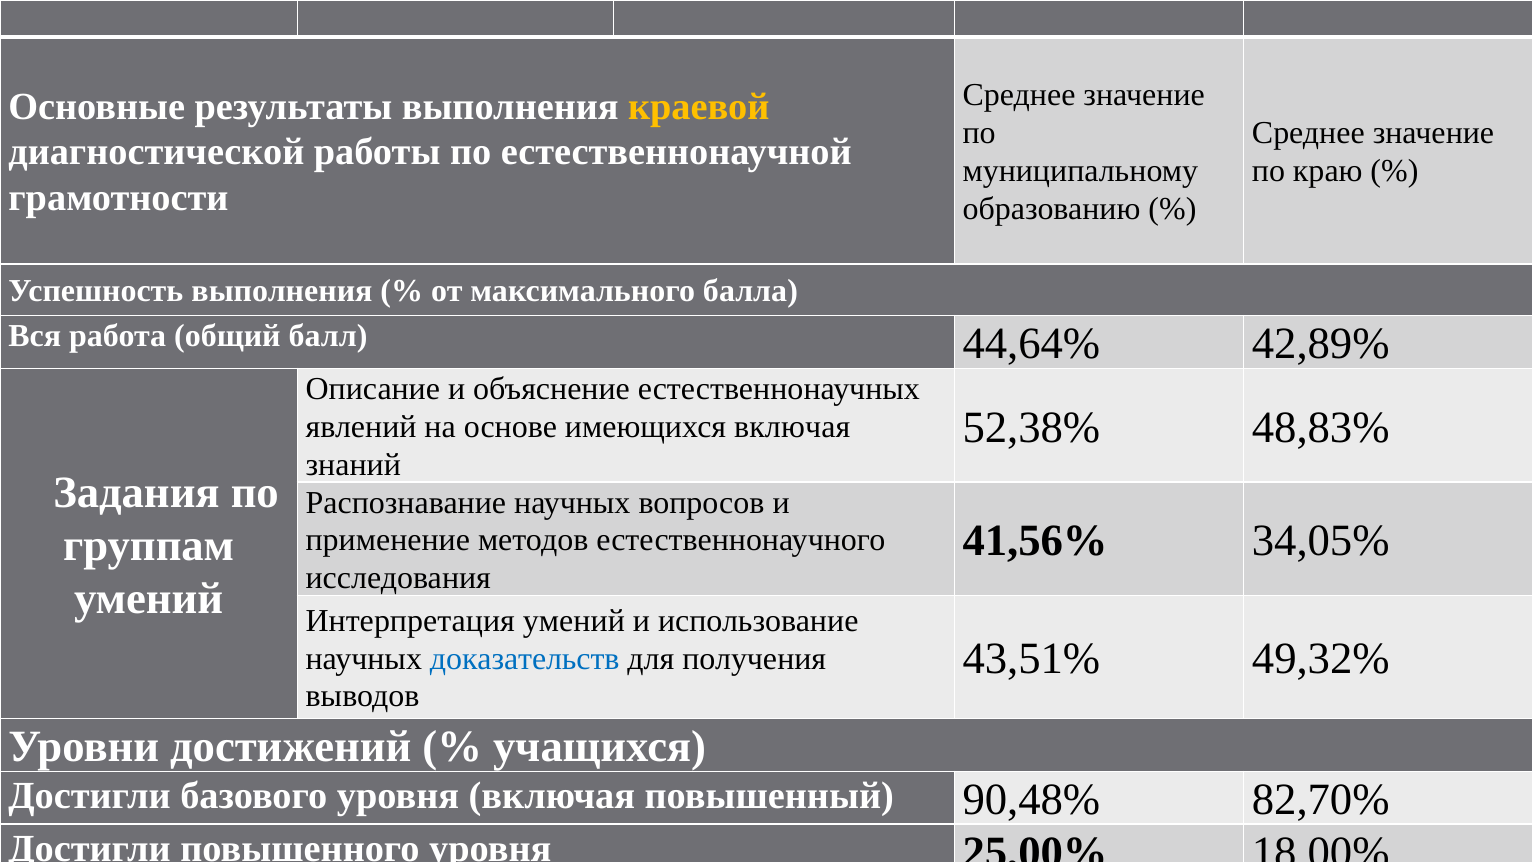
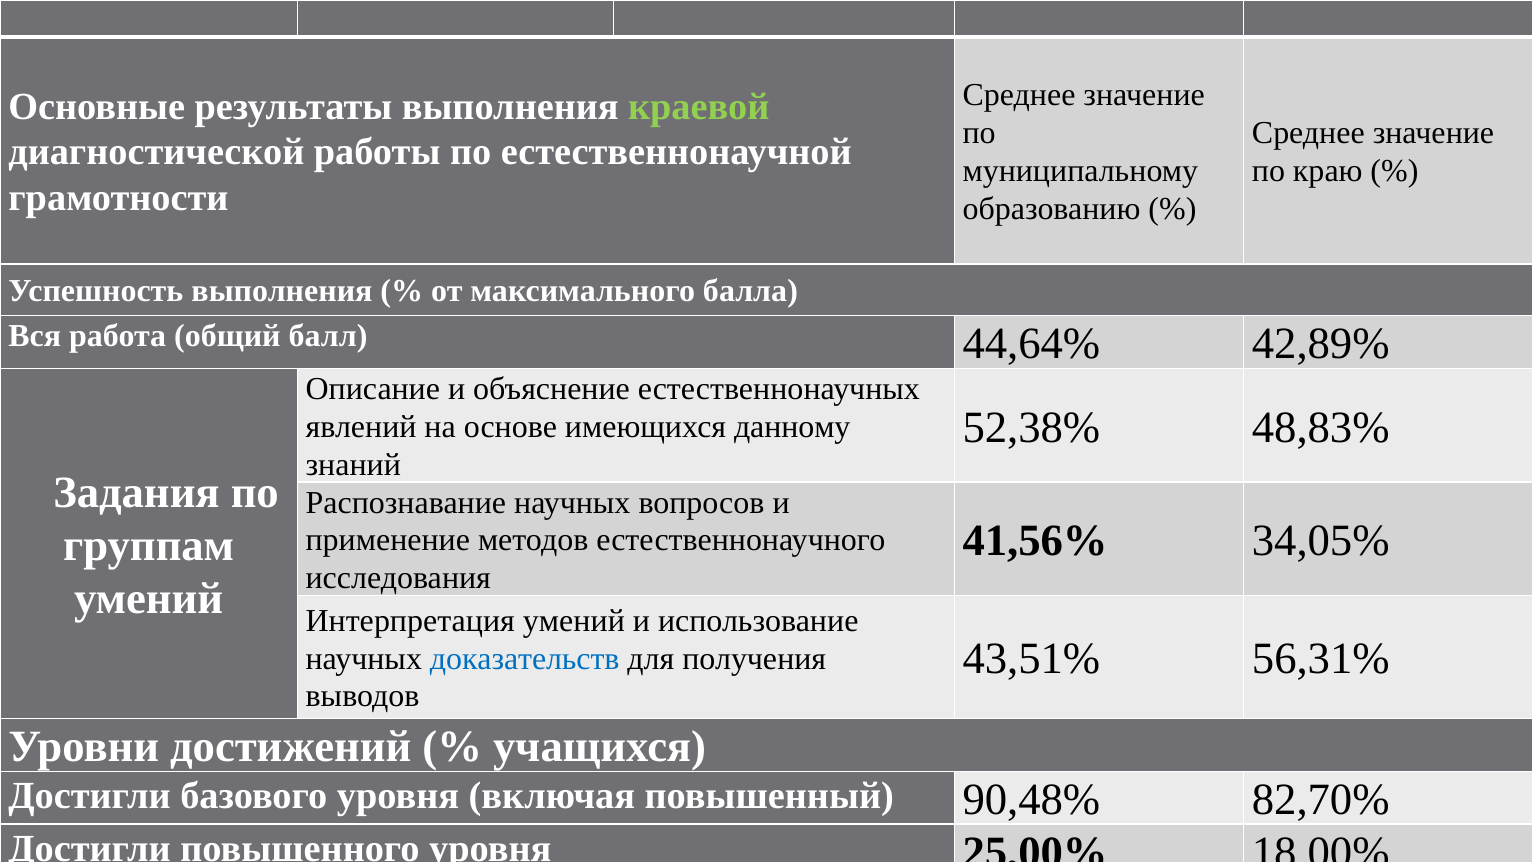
краевой colour: yellow -> light green (699, 107)
имеющихся включая: включая -> данному (792, 427)
49,32%: 49,32% -> 56,31% (1321, 659)
